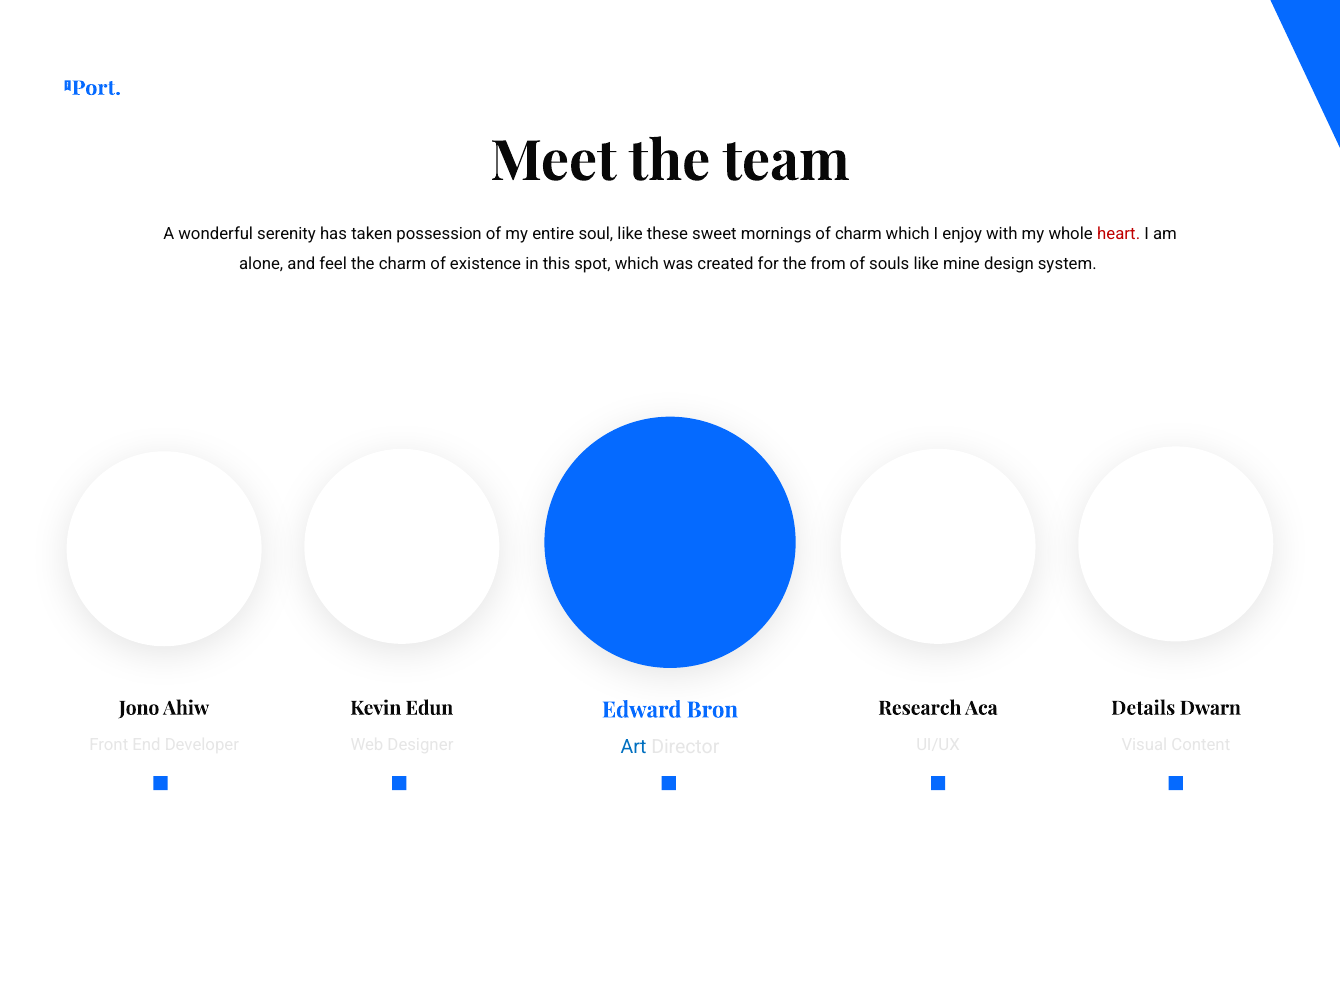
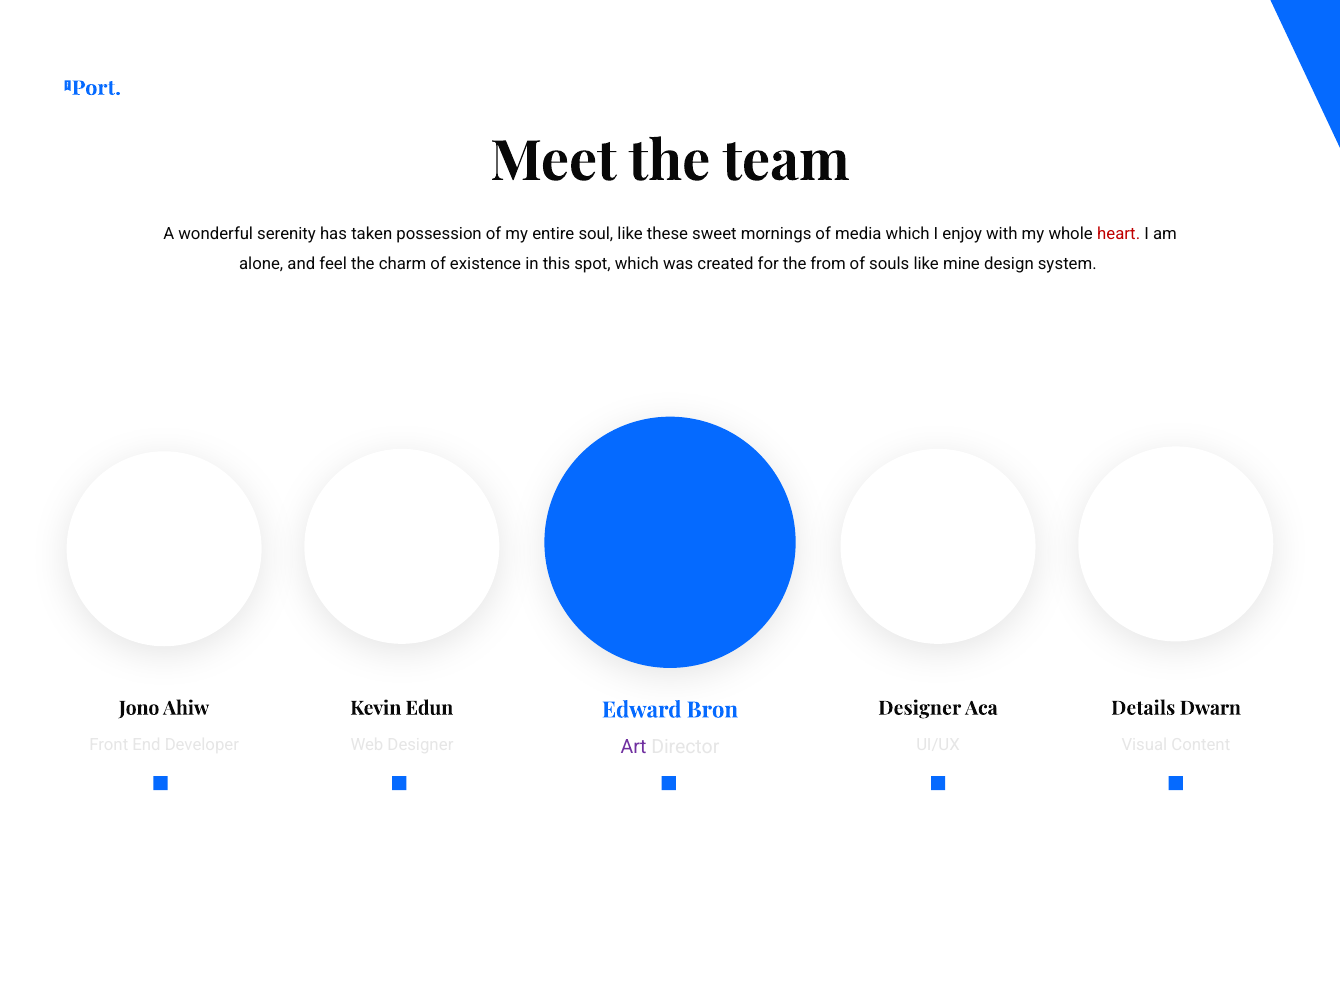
of charm: charm -> media (858, 234)
Research: Research -> Designer (920, 708)
Art colour: blue -> purple (633, 747)
